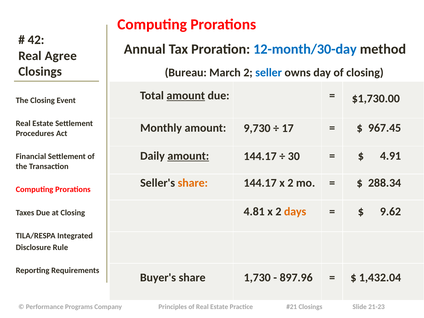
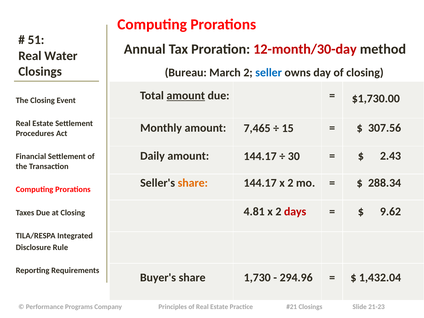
42: 42 -> 51 (36, 40)
12-month/30-day colour: blue -> red (305, 49)
Agree: Agree -> Water (61, 56)
9,730: 9,730 -> 7,465 (257, 128)
17: 17 -> 15 (288, 128)
967.45: 967.45 -> 307.56 (385, 128)
amount underline: present -> none (188, 156)
4.91: 4.91 -> 2.43 (391, 156)
days colour: orange -> red (295, 212)
897.96: 897.96 -> 294.96 (296, 278)
